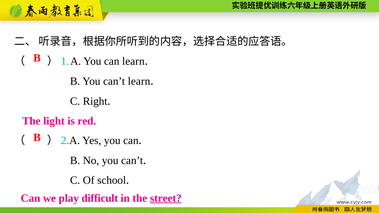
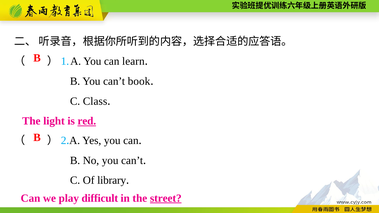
can’t learn: learn -> book (139, 81)
Right: Right -> Class (95, 101)
red underline: none -> present (87, 121)
school: school -> library (112, 180)
